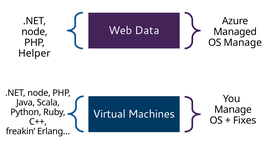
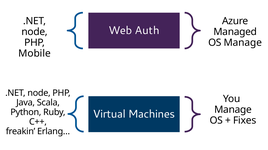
Data: Data -> Auth (147, 31)
Helper: Helper -> Mobile (35, 54)
